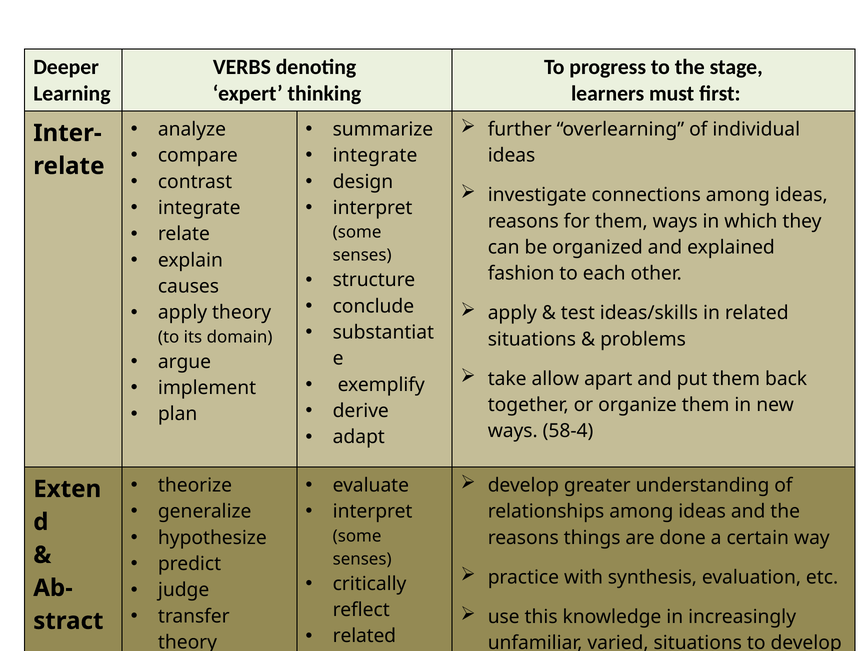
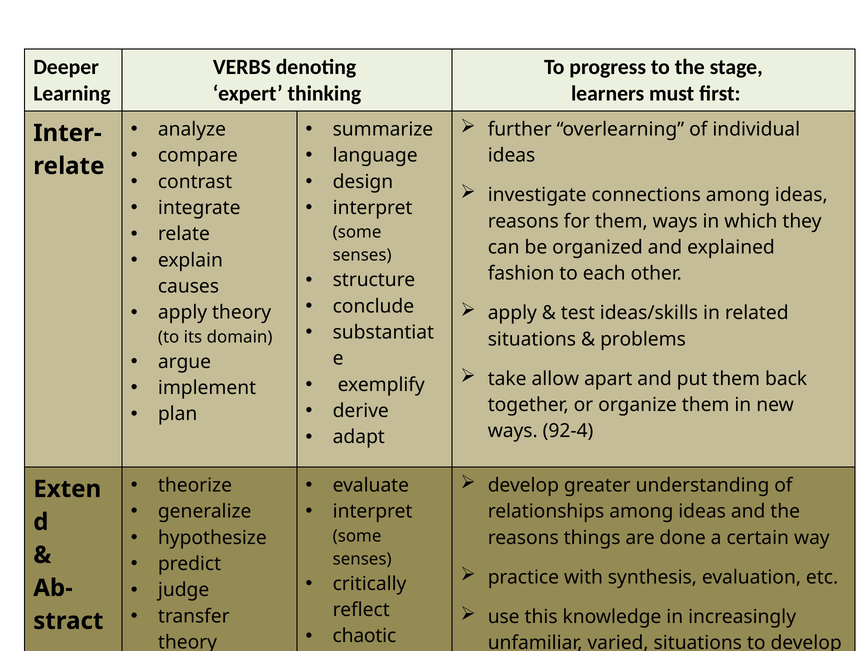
integrate: integrate -> language (375, 155)
58-4: 58-4 -> 92-4 (568, 431)
related: related -> chaotic (364, 636)
